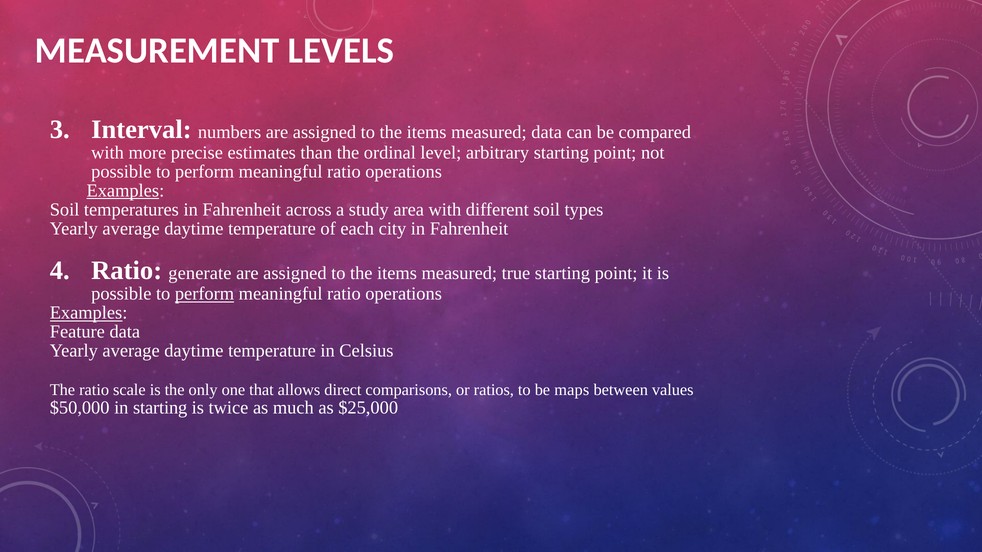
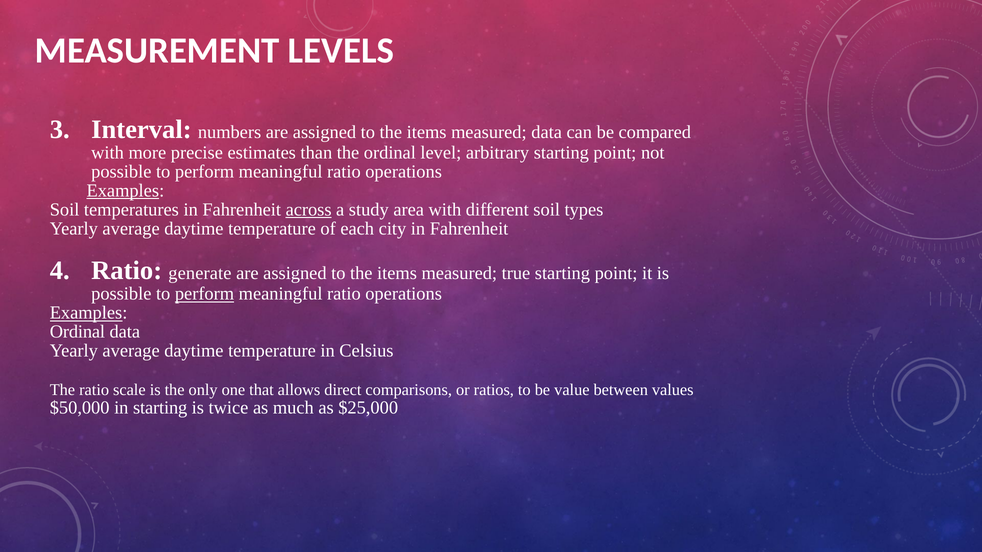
across underline: none -> present (309, 210)
Feature: Feature -> Ordinal (77, 332)
maps: maps -> value (572, 390)
